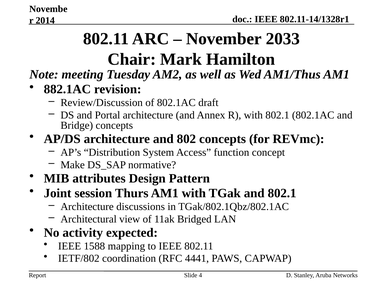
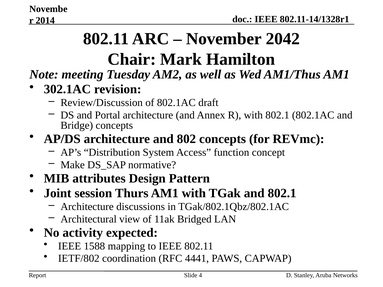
2033: 2033 -> 2042 (283, 39)
882.1AC: 882.1AC -> 302.1AC (67, 89)
